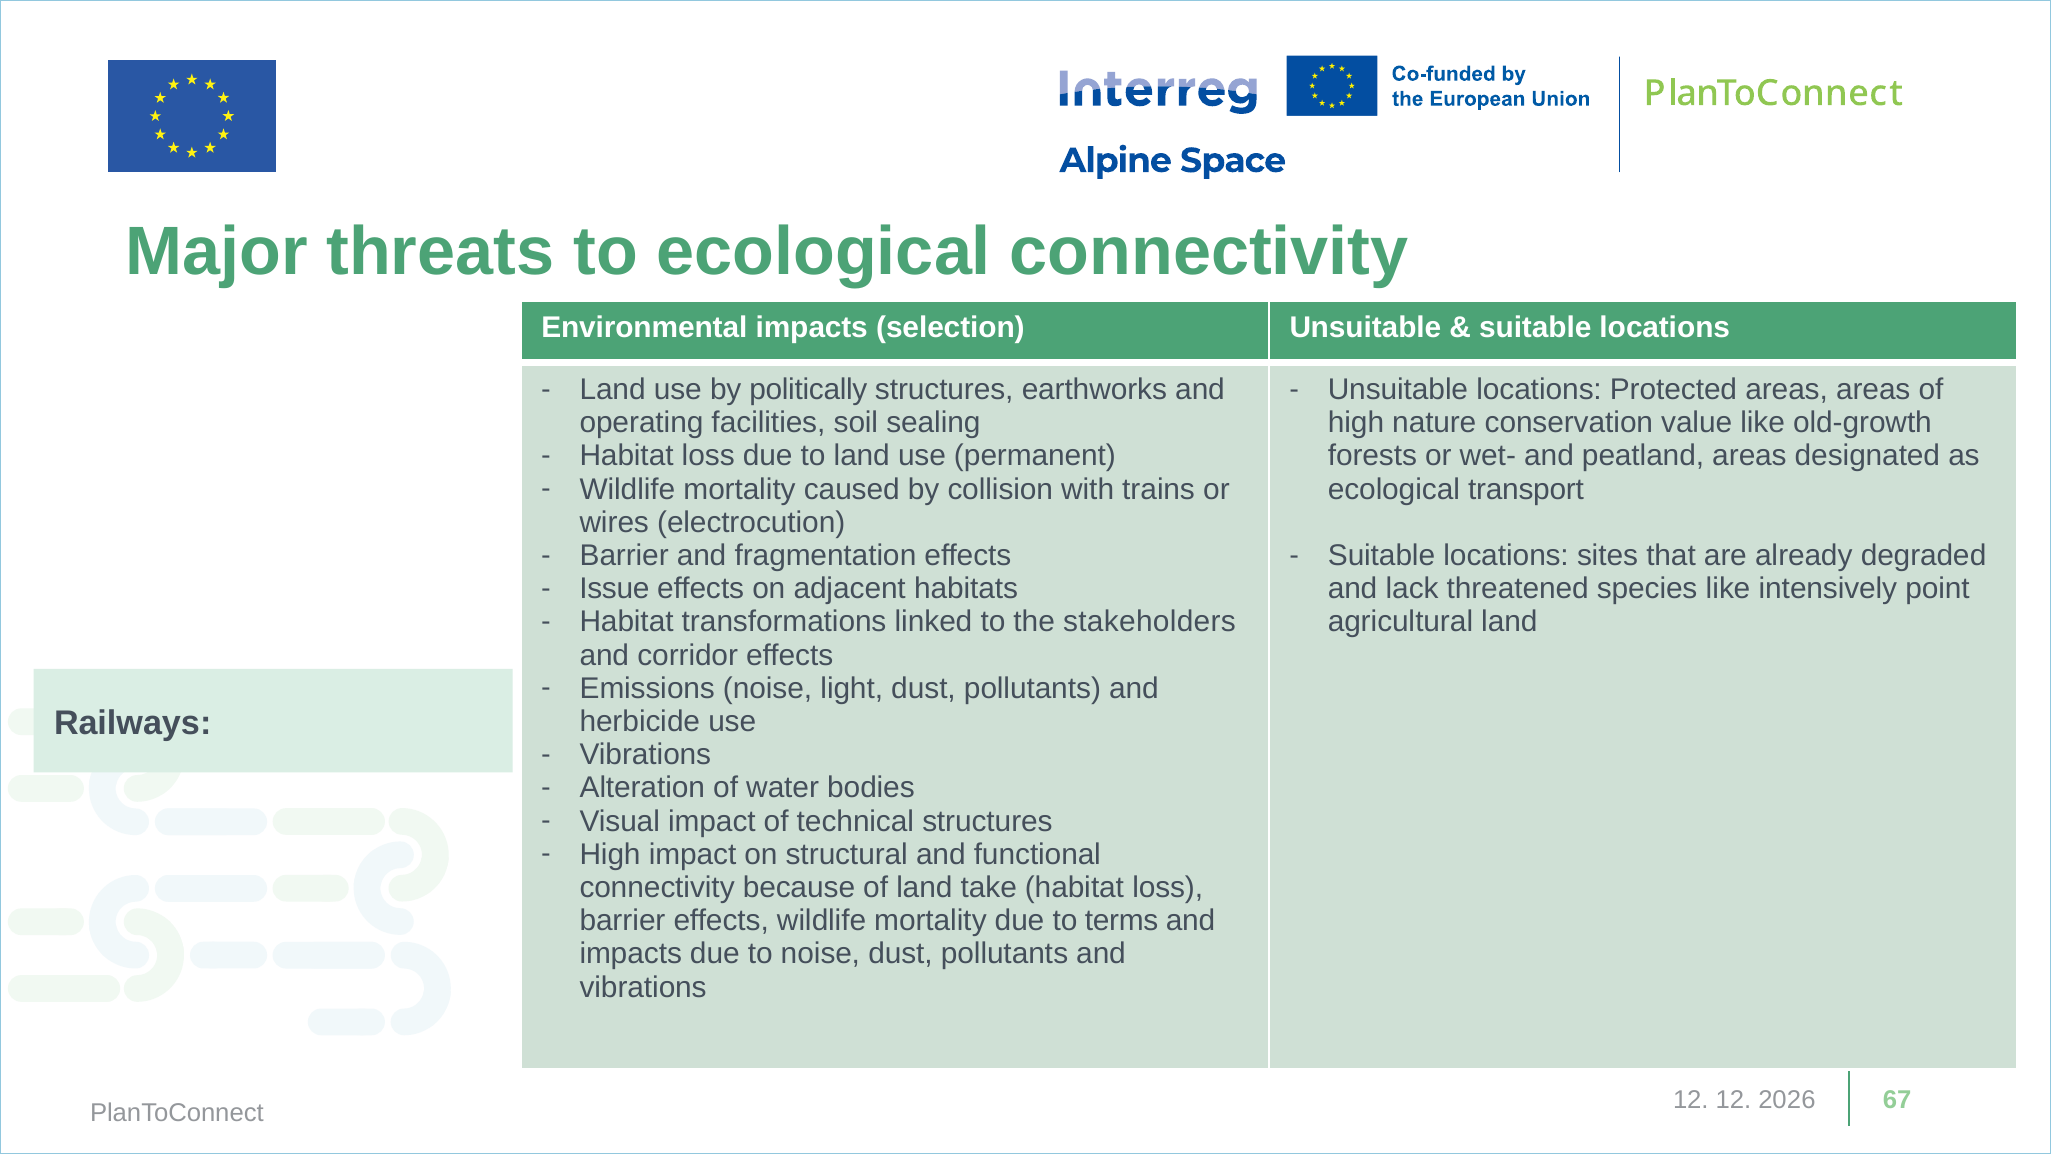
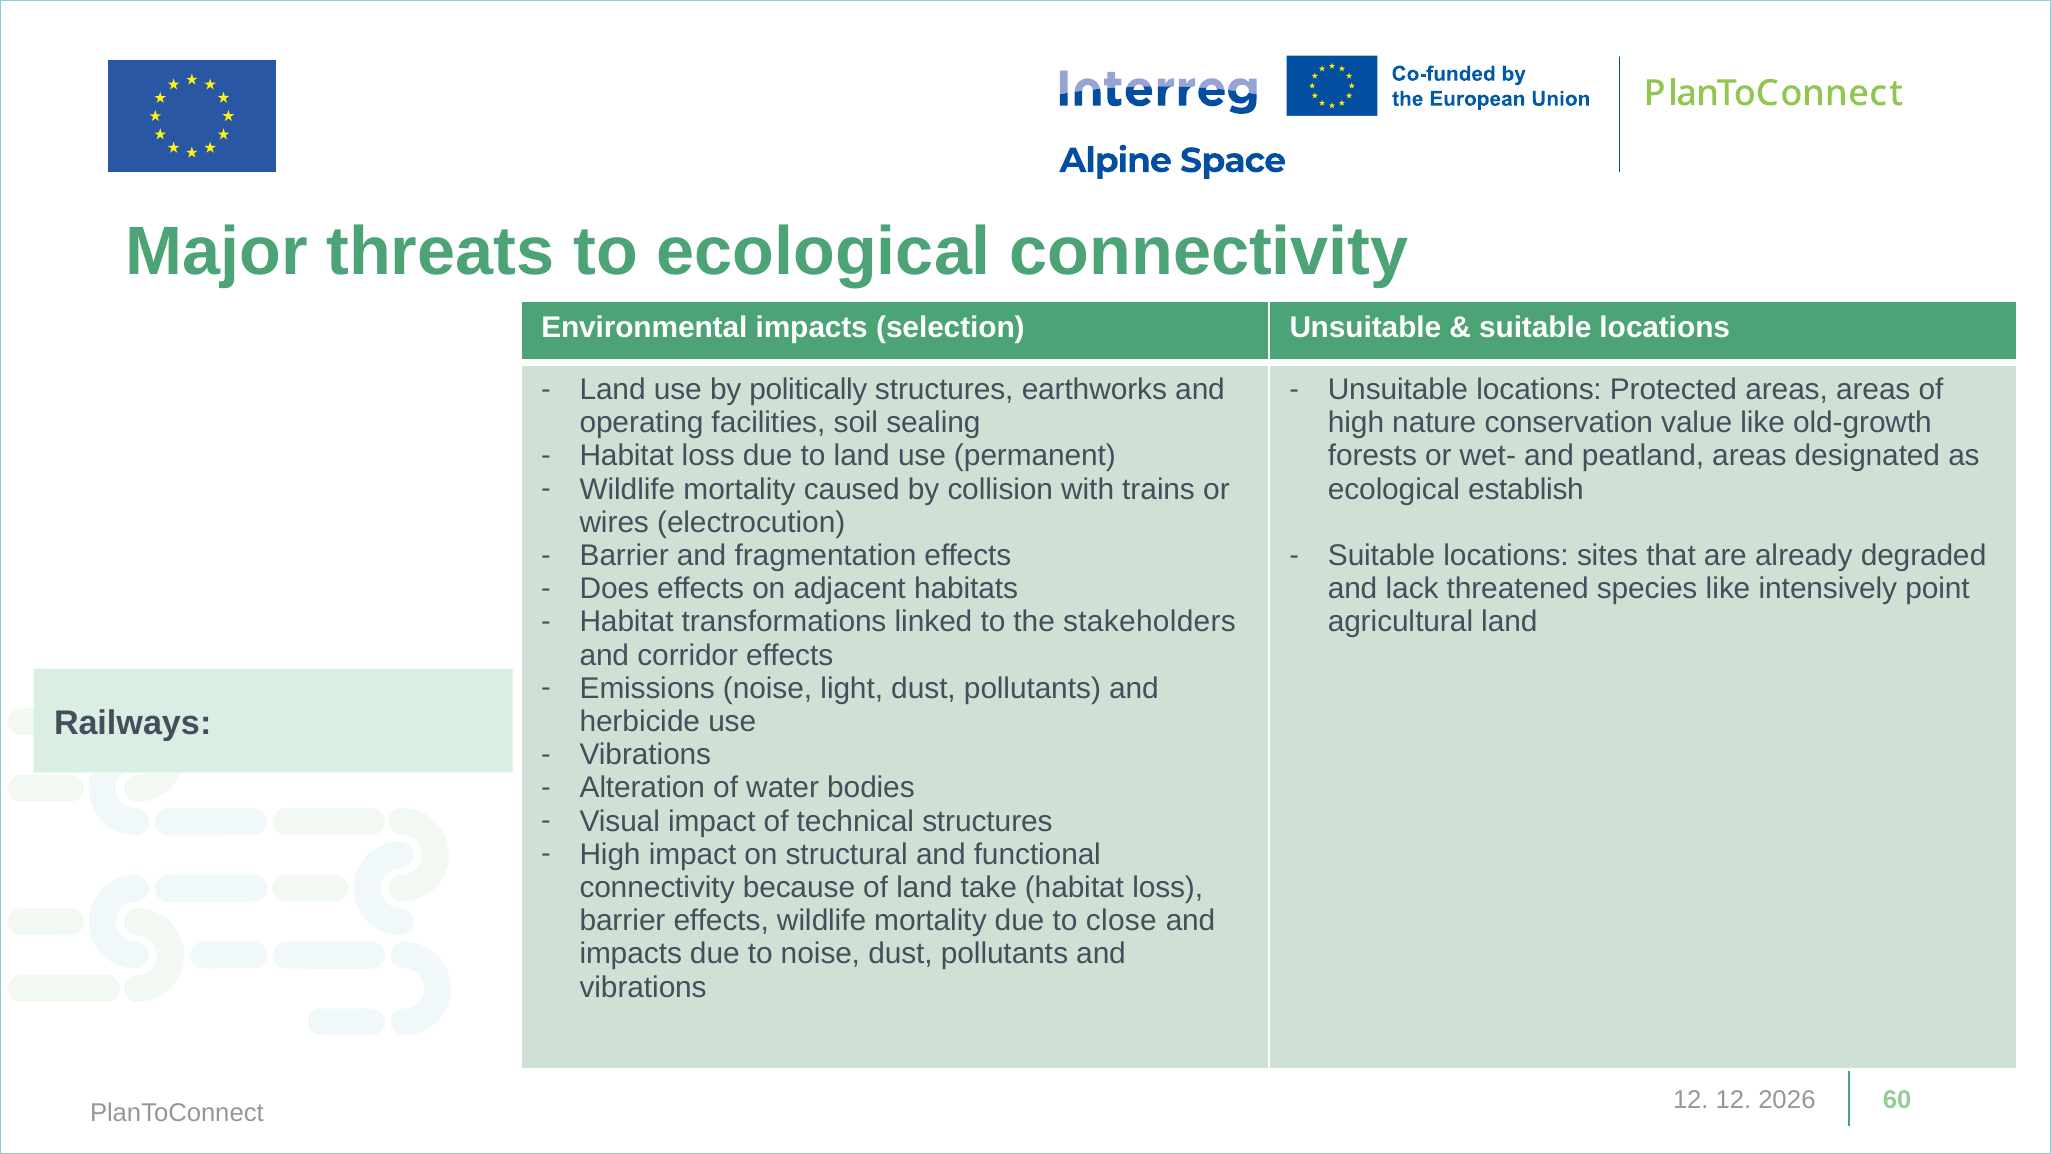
transport: transport -> establish (1526, 489)
Issue: Issue -> Does (614, 589)
terms: terms -> close (1121, 921)
67: 67 -> 60 (1897, 1099)
